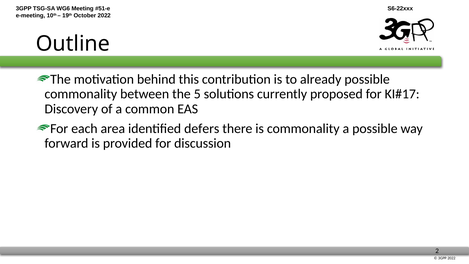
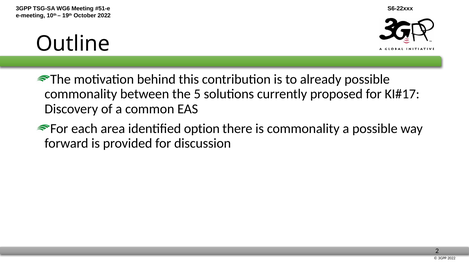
defers: defers -> option (202, 129)
